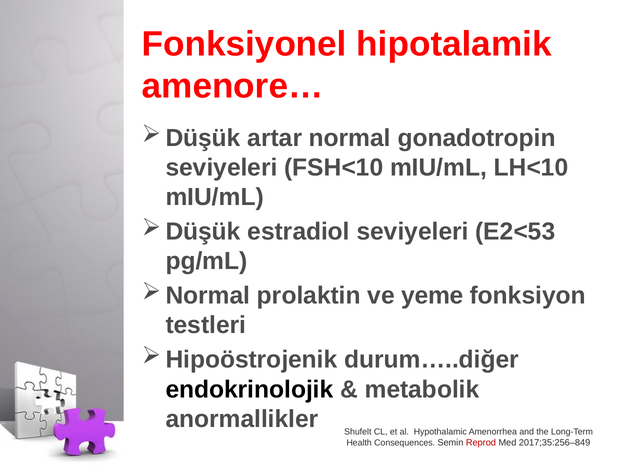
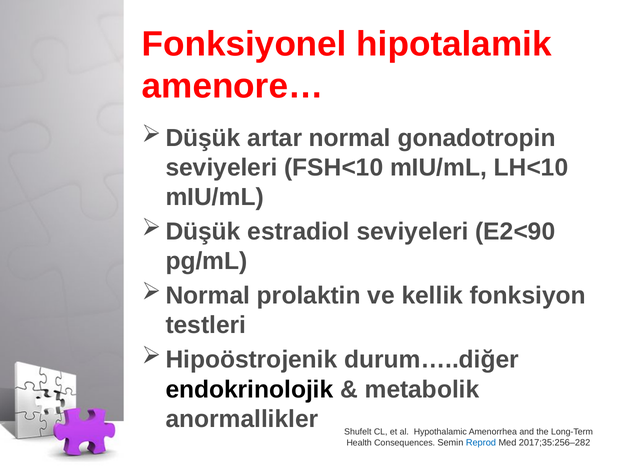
E2<53: E2<53 -> E2<90 (515, 232)
yeme: yeme -> kellik (432, 296)
Reprod colour: red -> blue (481, 442)
2017;35:256–849: 2017;35:256–849 -> 2017;35:256–282 (555, 442)
